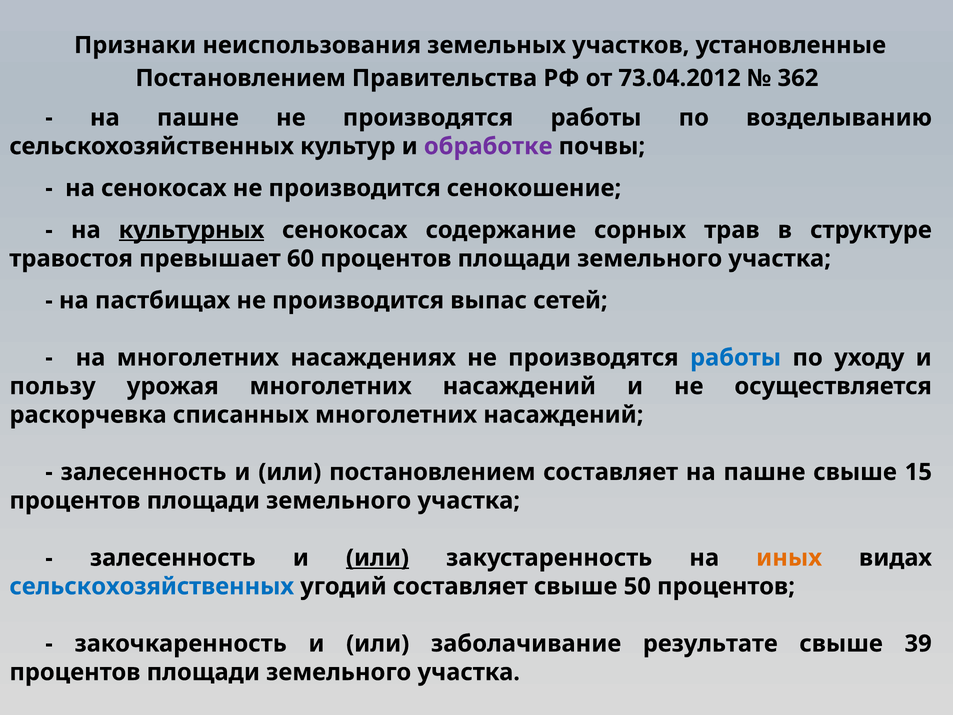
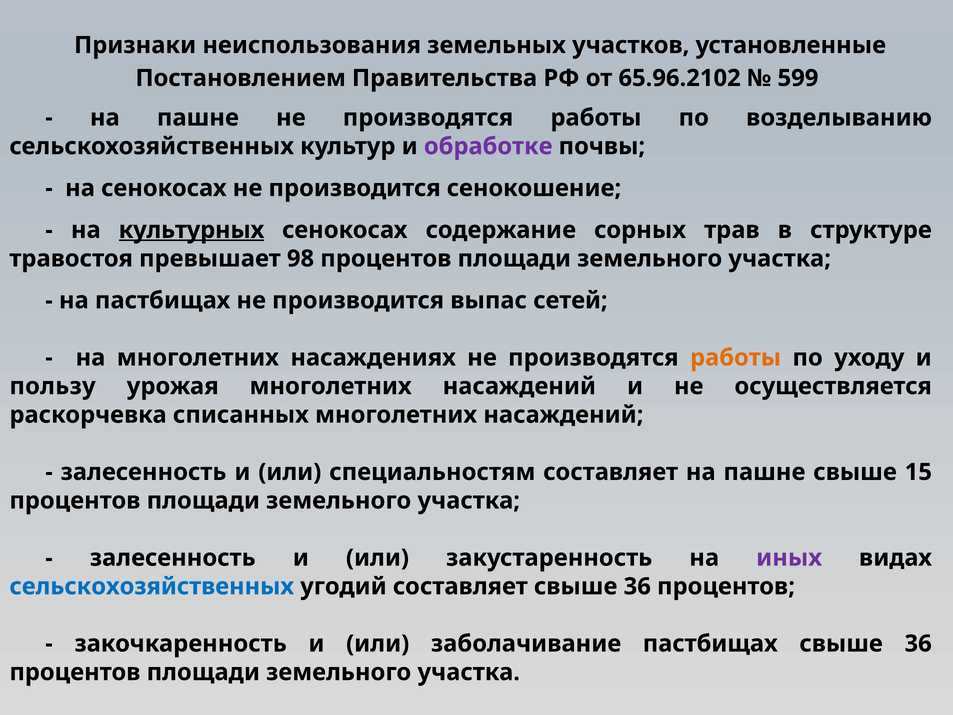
73.04.2012: 73.04.2012 -> 65.96.2102 (680, 78)
362: 362 -> 599 (798, 78)
60: 60 -> 98 (301, 259)
работы colour: blue -> orange (736, 358)
или постановлением: постановлением -> специальностям (432, 472)
или underline: present -> none (377, 558)
иных colour: orange -> purple (789, 558)
составляет свыше 50: 50 -> 36 (637, 586)
заболачивание результате: результате -> пастбищах (710, 643)
39: 39 -> 36 (918, 643)
